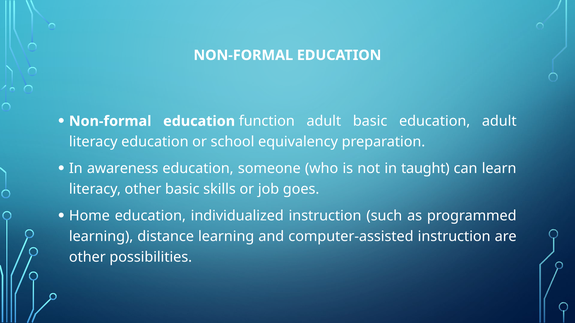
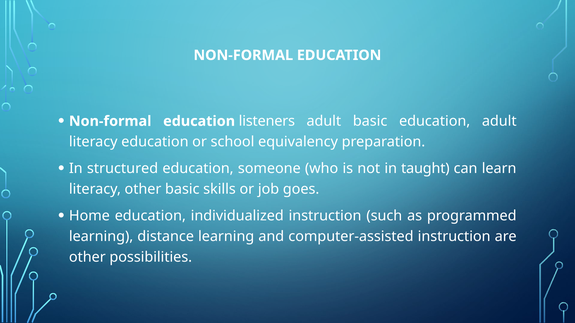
function: function -> listeners (267, 121)
awareness: awareness -> structured (123, 169)
